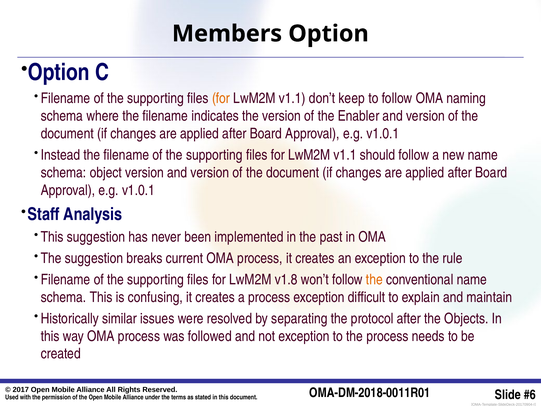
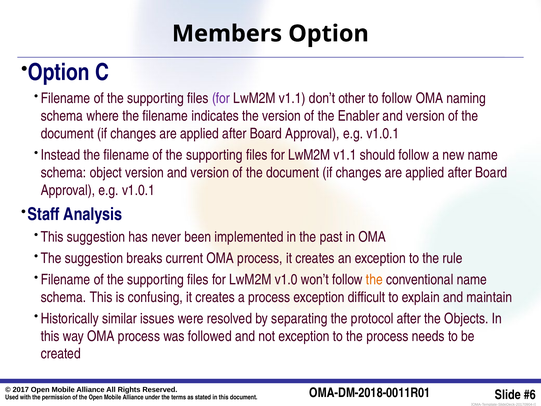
for colour: orange -> purple (221, 98)
keep: keep -> other (352, 98)
v1.8: v1.8 -> v1.0 (286, 279)
